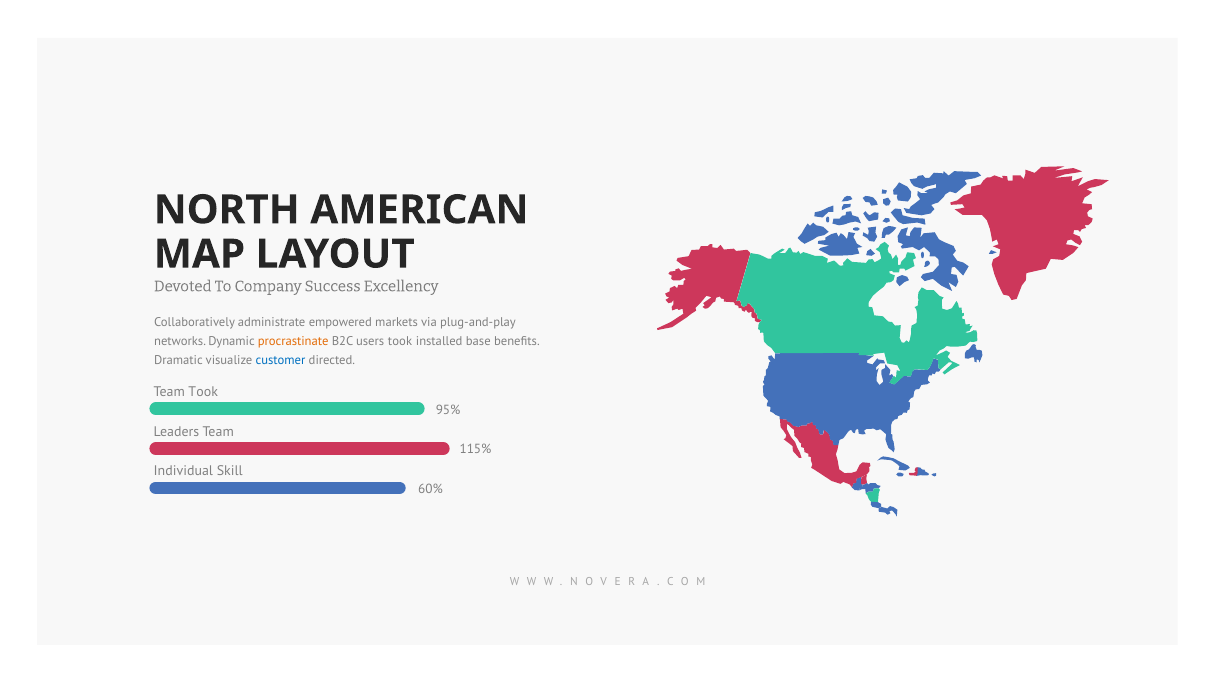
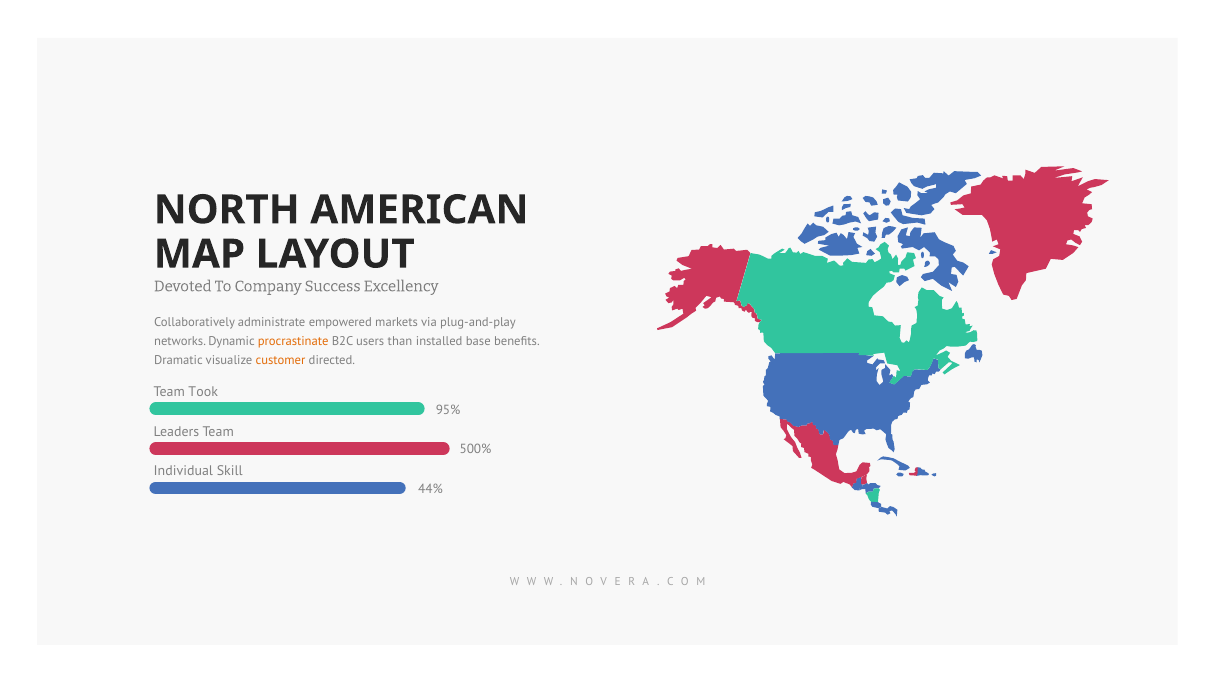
users took: took -> than (400, 342)
customer colour: blue -> orange (281, 361)
115%: 115% -> 500% (475, 449)
60%: 60% -> 44% (431, 489)
